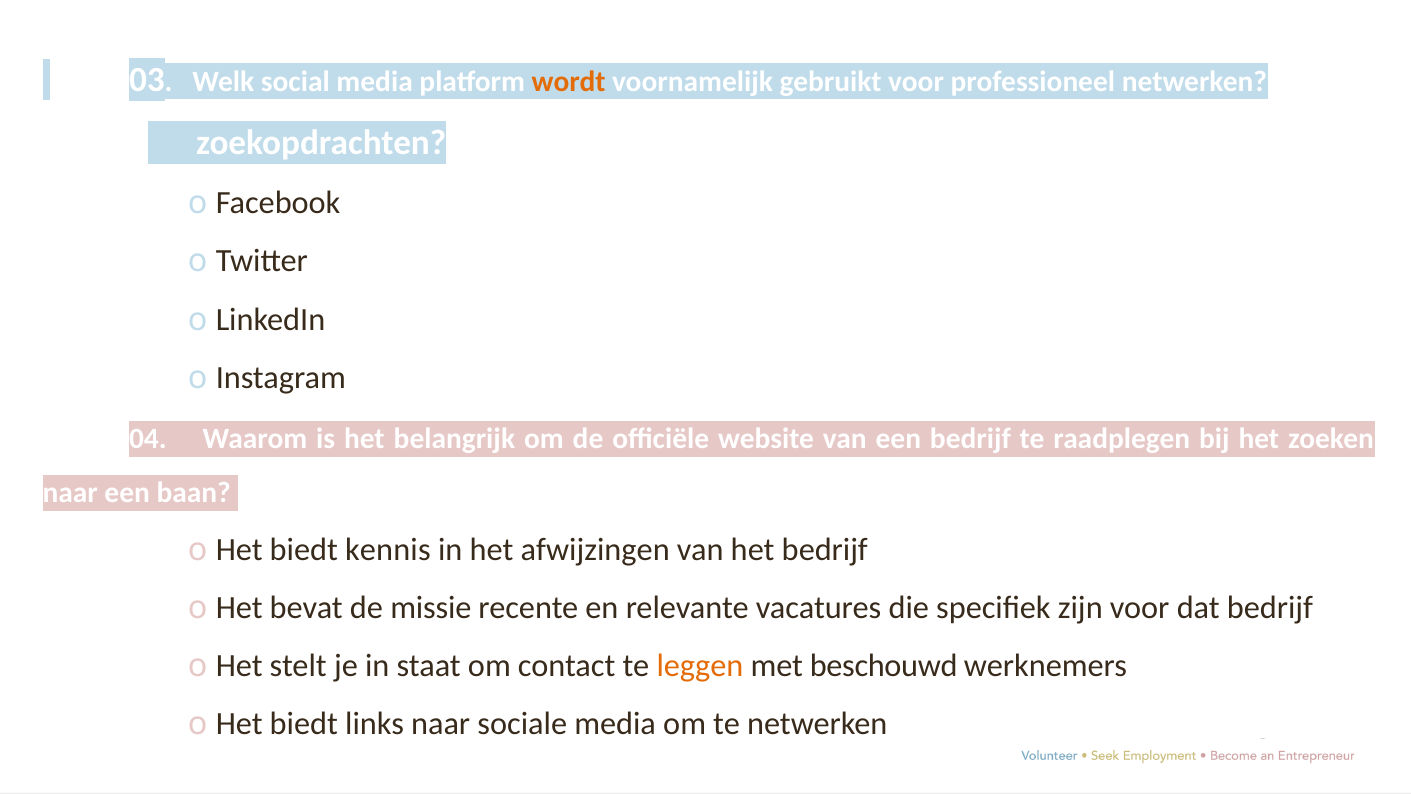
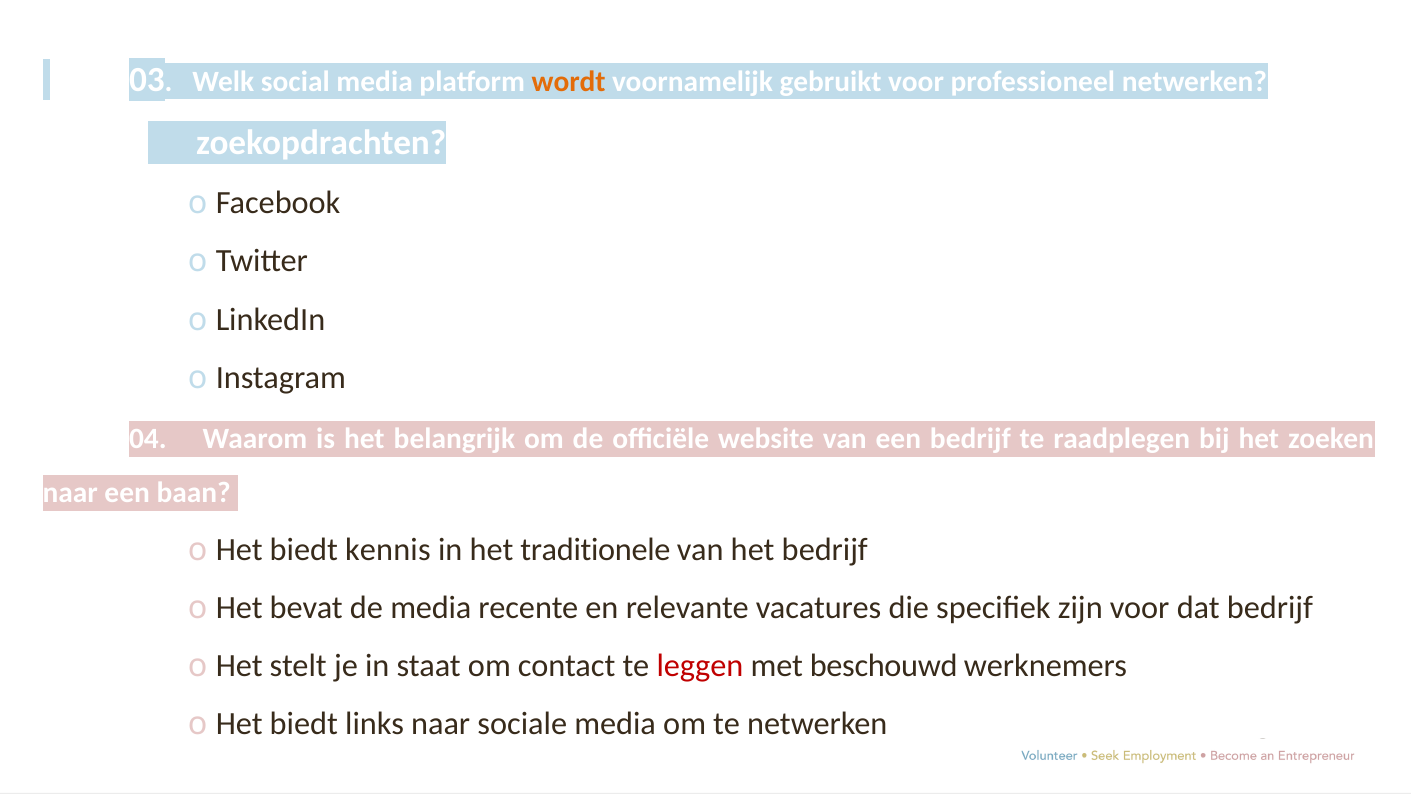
afwijzingen: afwijzingen -> traditionele (595, 549)
de missie: missie -> media (431, 607)
leggen colour: orange -> red (700, 666)
